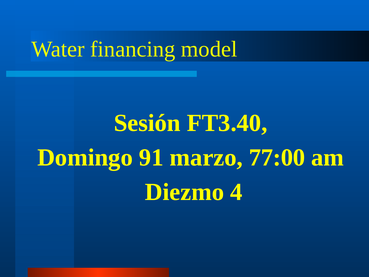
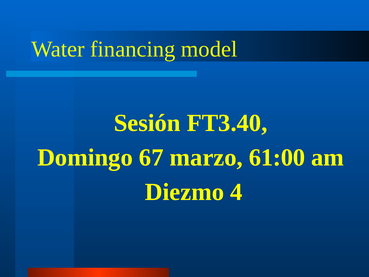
91: 91 -> 67 (151, 157)
77:00: 77:00 -> 61:00 (277, 157)
